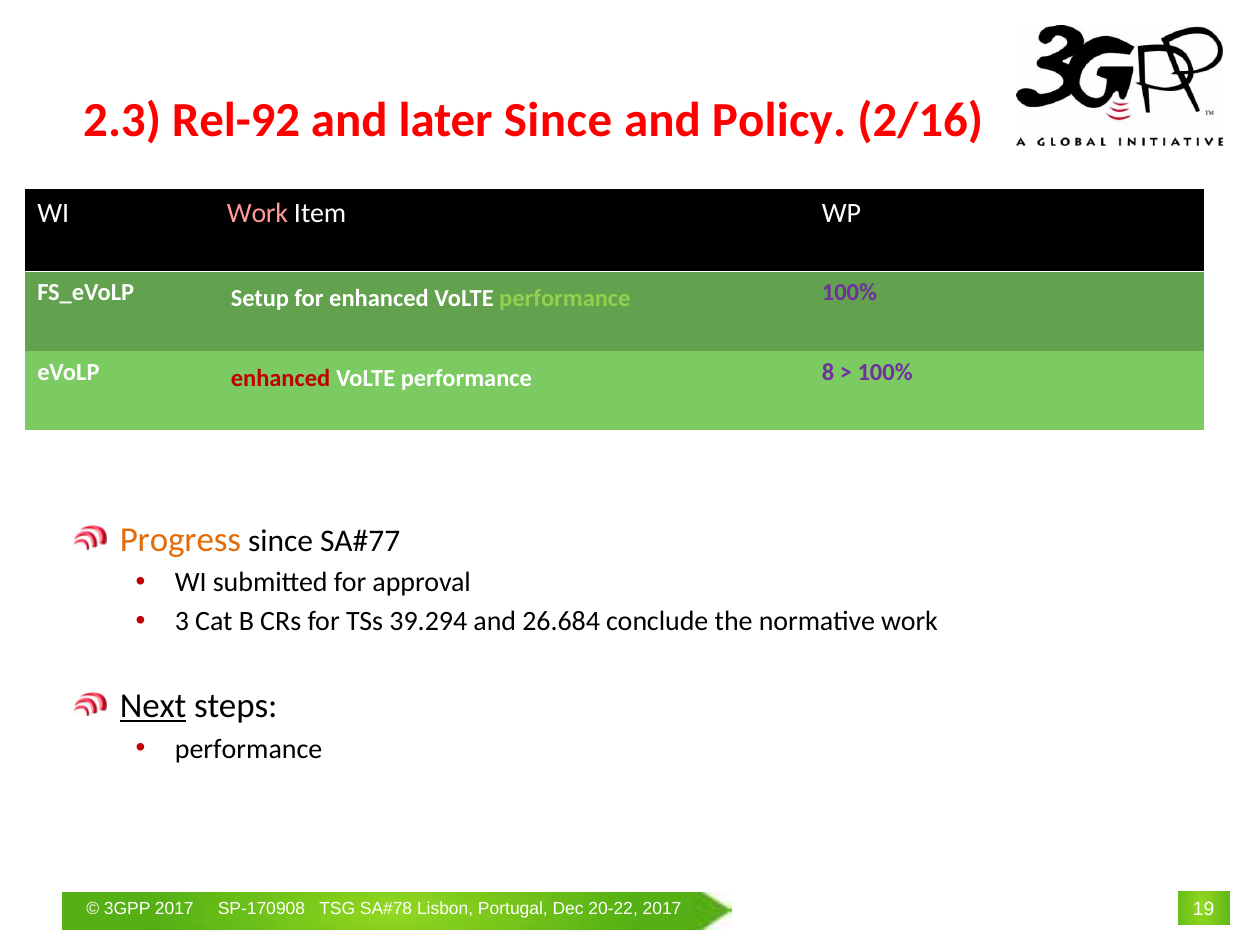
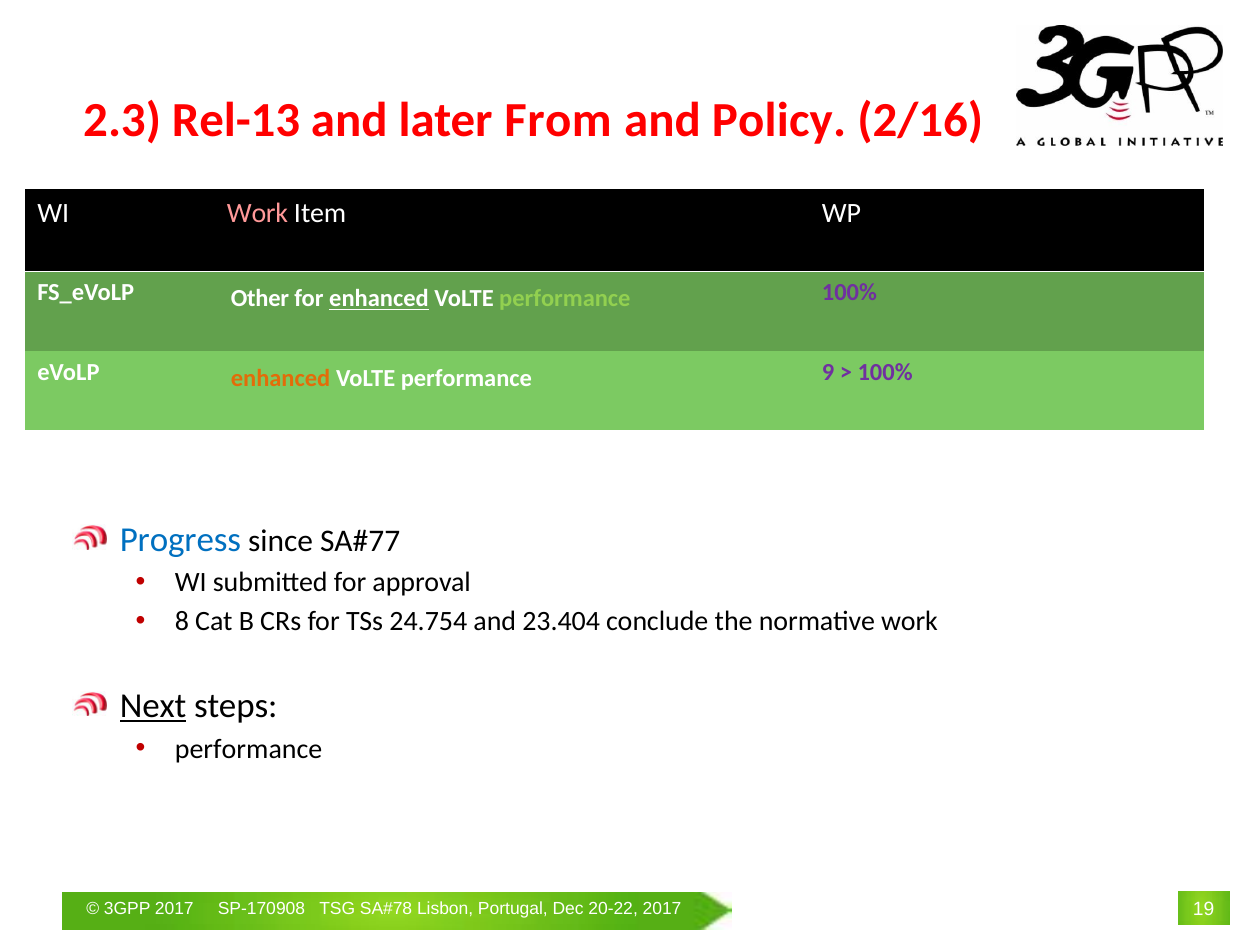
Rel-92: Rel-92 -> Rel-13 (236, 120)
later Since: Since -> From (558, 120)
Setup: Setup -> Other (260, 299)
enhanced underline: none -> present (379, 299)
enhanced colour: red -> orange (281, 378)
8: 8 -> 9 (828, 372)
Progress colour: orange -> blue (180, 540)
3: 3 -> 8 (182, 622)
39.294: 39.294 -> 24.754 (428, 622)
26.684: 26.684 -> 23.404 (561, 622)
